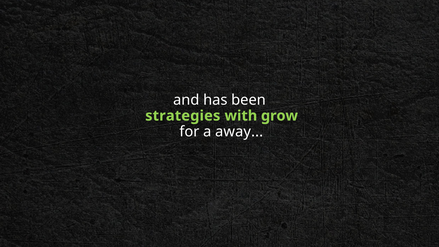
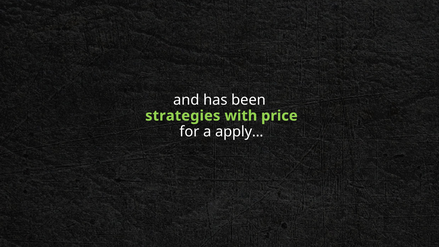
grow: grow -> price (279, 116)
away: away -> apply (239, 132)
